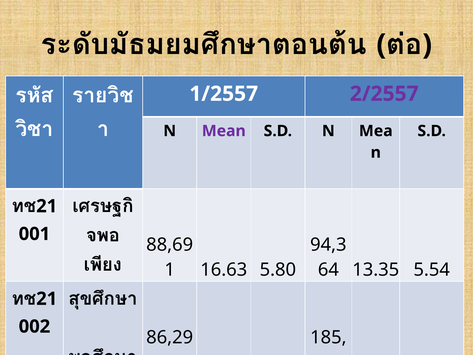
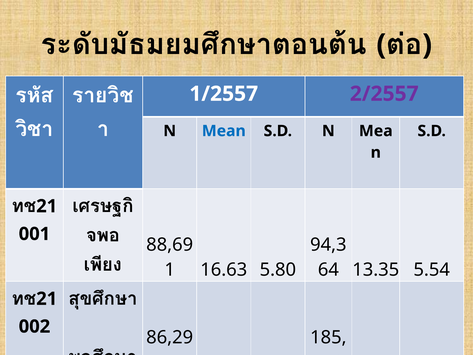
Mean colour: purple -> blue (224, 131)
